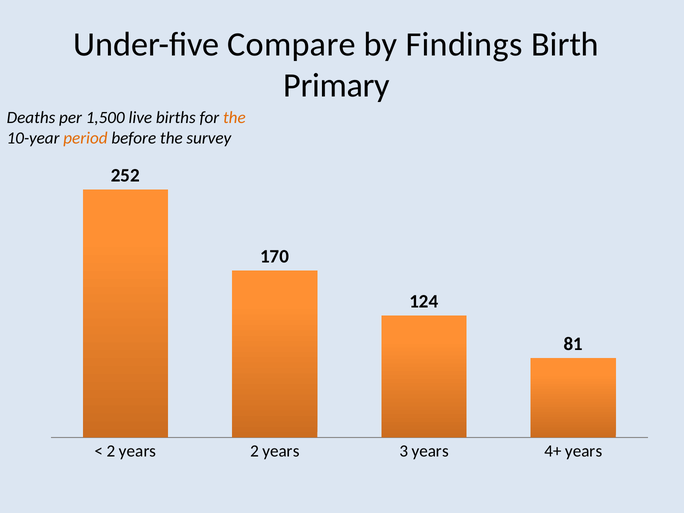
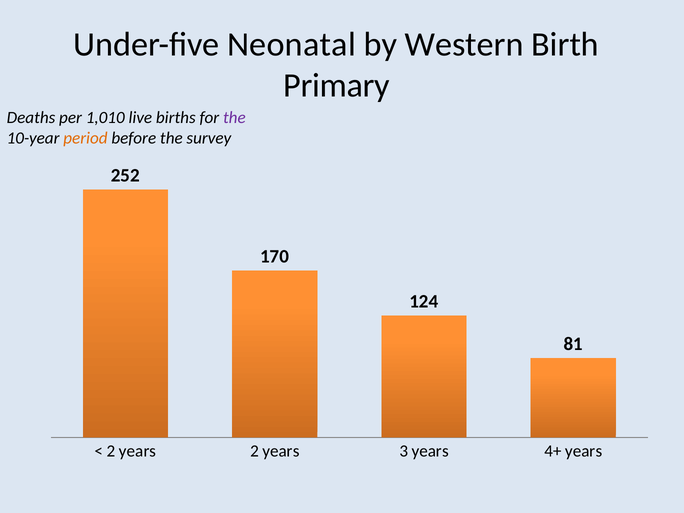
Compare: Compare -> Neonatal (292, 45)
Findings: Findings -> Western (464, 45)
1,500: 1,500 -> 1,010 (105, 117)
the colour: orange -> purple (234, 117)
